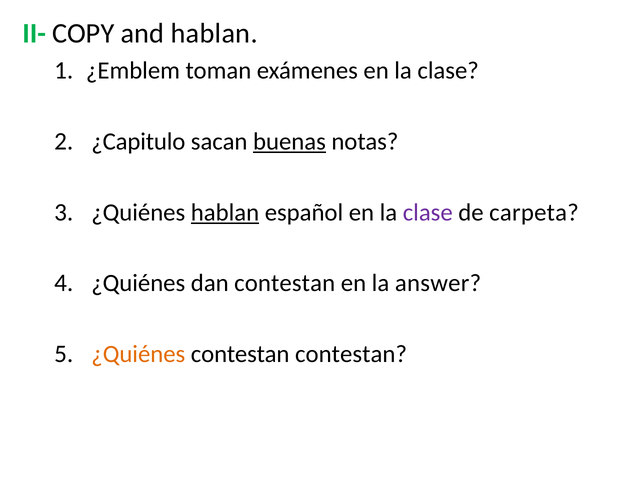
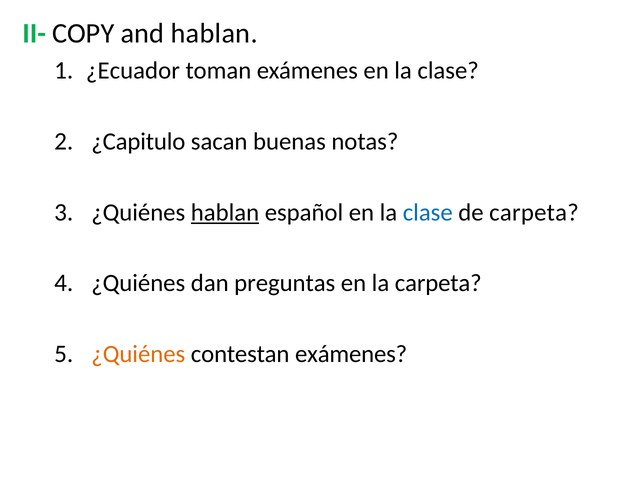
¿Emblem: ¿Emblem -> ¿Ecuador (133, 71)
buenas underline: present -> none (289, 141)
clase colour: purple -> blue (428, 212)
dan contestan: contestan -> preguntas (285, 283)
la answer: answer -> carpeta (438, 283)
contestan contestan: contestan -> exámenes (351, 354)
